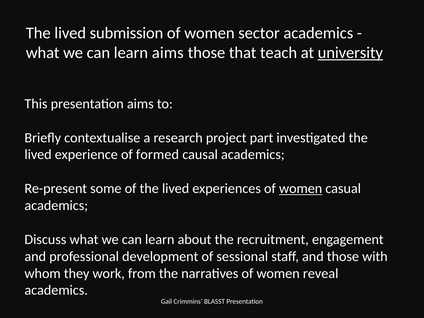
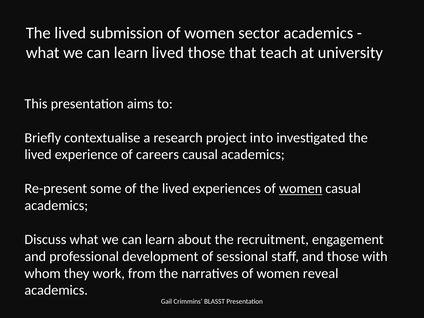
learn aims: aims -> lived (168, 53)
university underline: present -> none (350, 53)
part: part -> into (261, 138)
formed: formed -> careers (157, 155)
